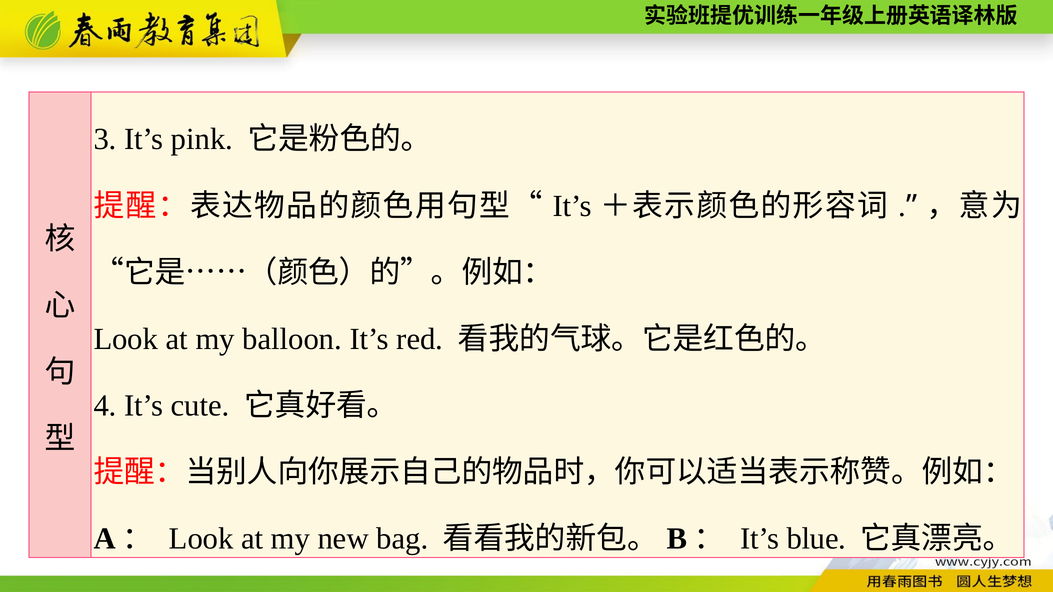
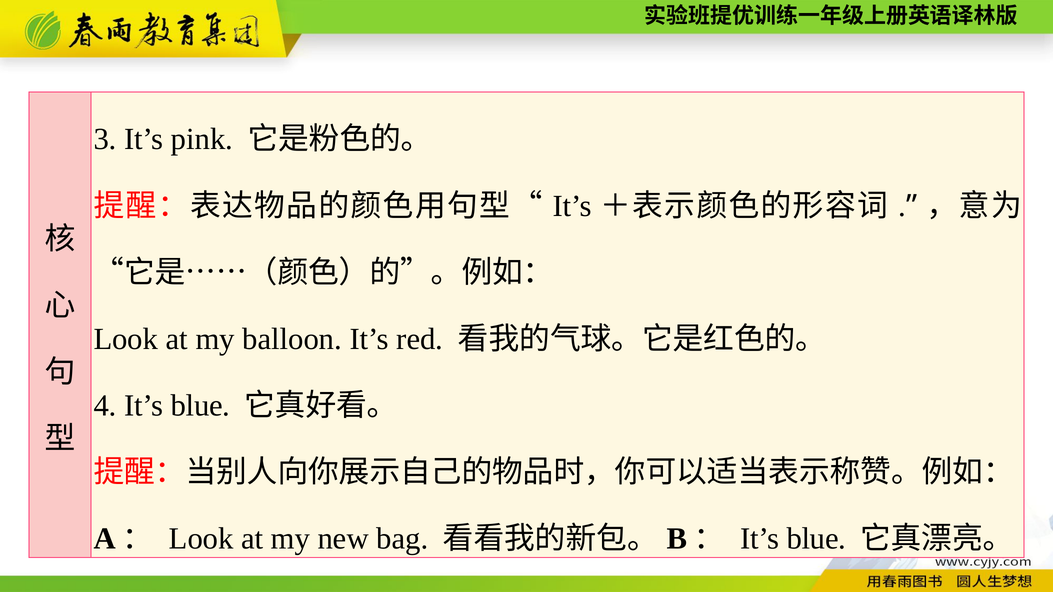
4 It’s cute: cute -> blue (200, 406)
